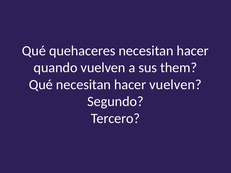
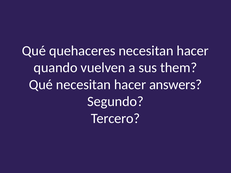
hacer vuelven: vuelven -> answers (176, 85)
